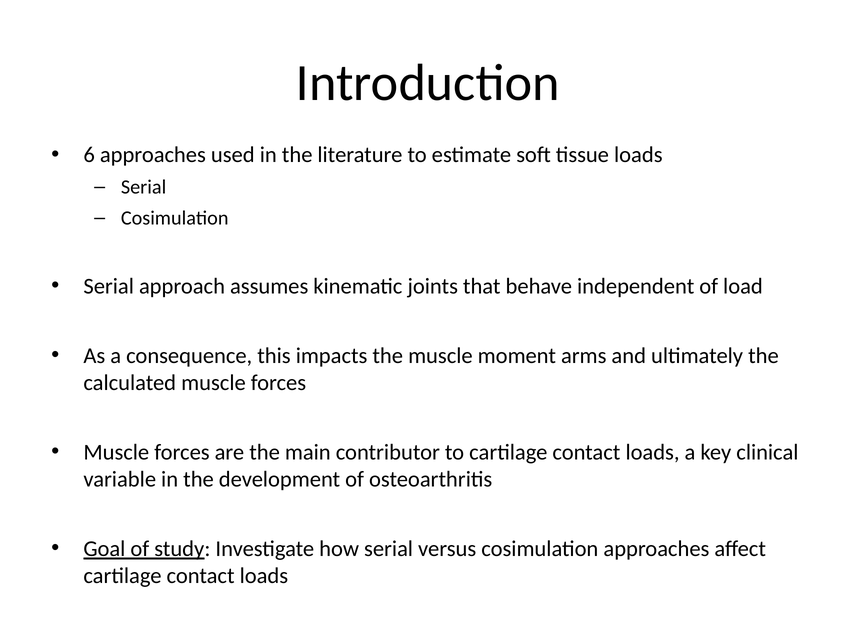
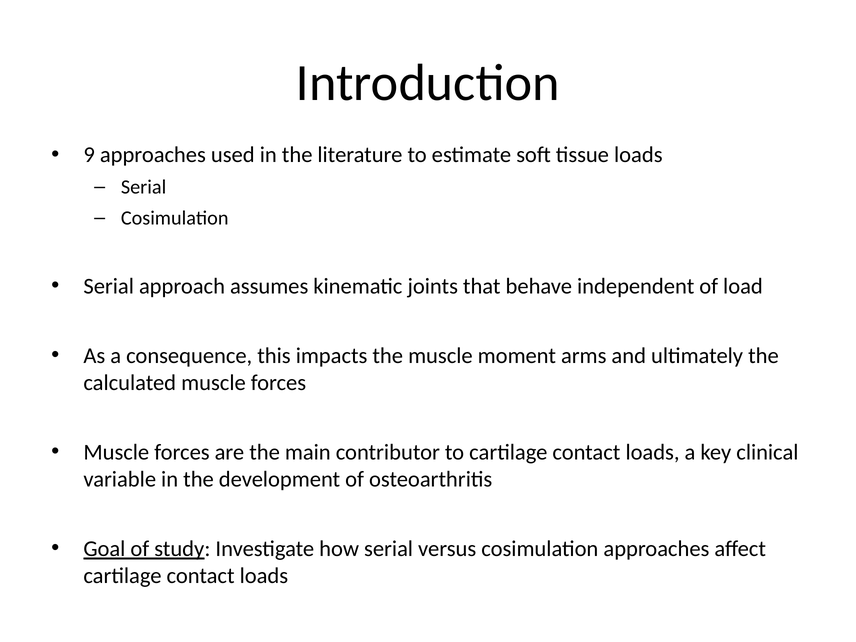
6: 6 -> 9 (89, 155)
